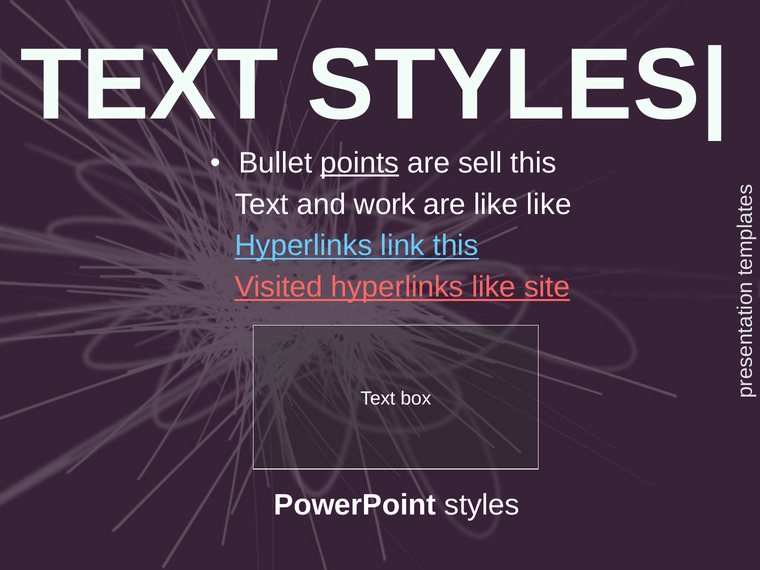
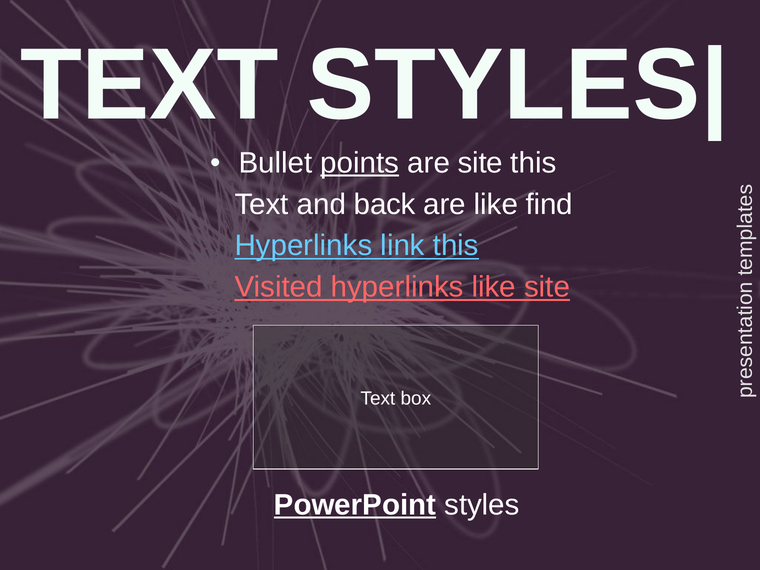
are sell: sell -> site (480, 163)
work: work -> back (385, 204)
like like: like -> find (549, 204)
PowerPoint underline: none -> present (355, 505)
